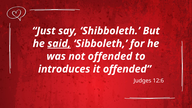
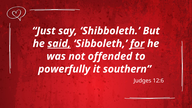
for underline: none -> present (137, 44)
introduces: introduces -> powerfully (64, 69)
it offended: offended -> southern (127, 69)
